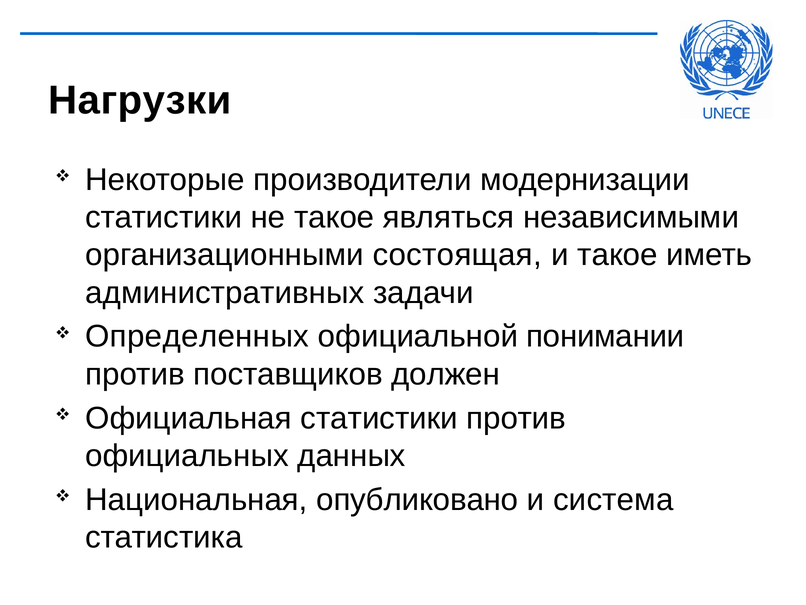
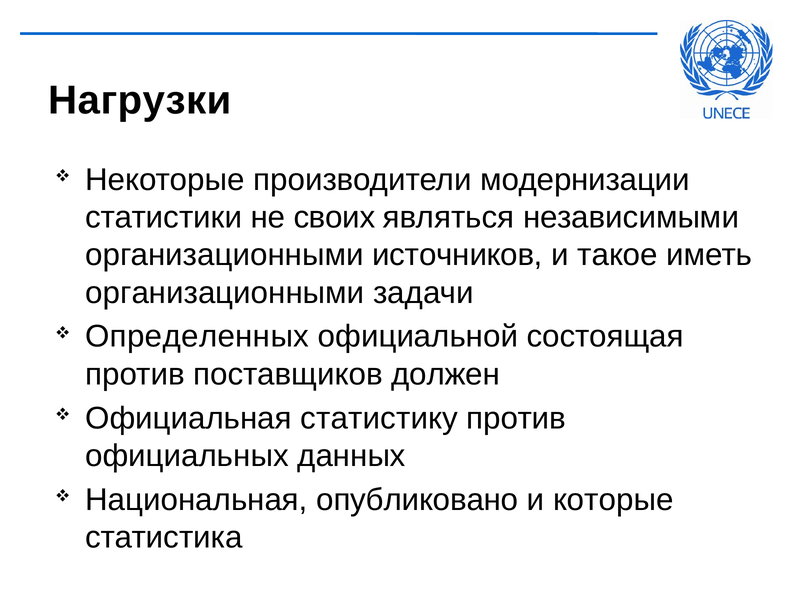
не такое: такое -> своих (334, 217)
состоящая: состоящая -> источников (457, 255)
административных: административных -> организационными (225, 292)
понимании: понимании -> состоящая (605, 336)
Официальная статистики: статистики -> статистику (379, 418)
система: система -> которые (613, 499)
